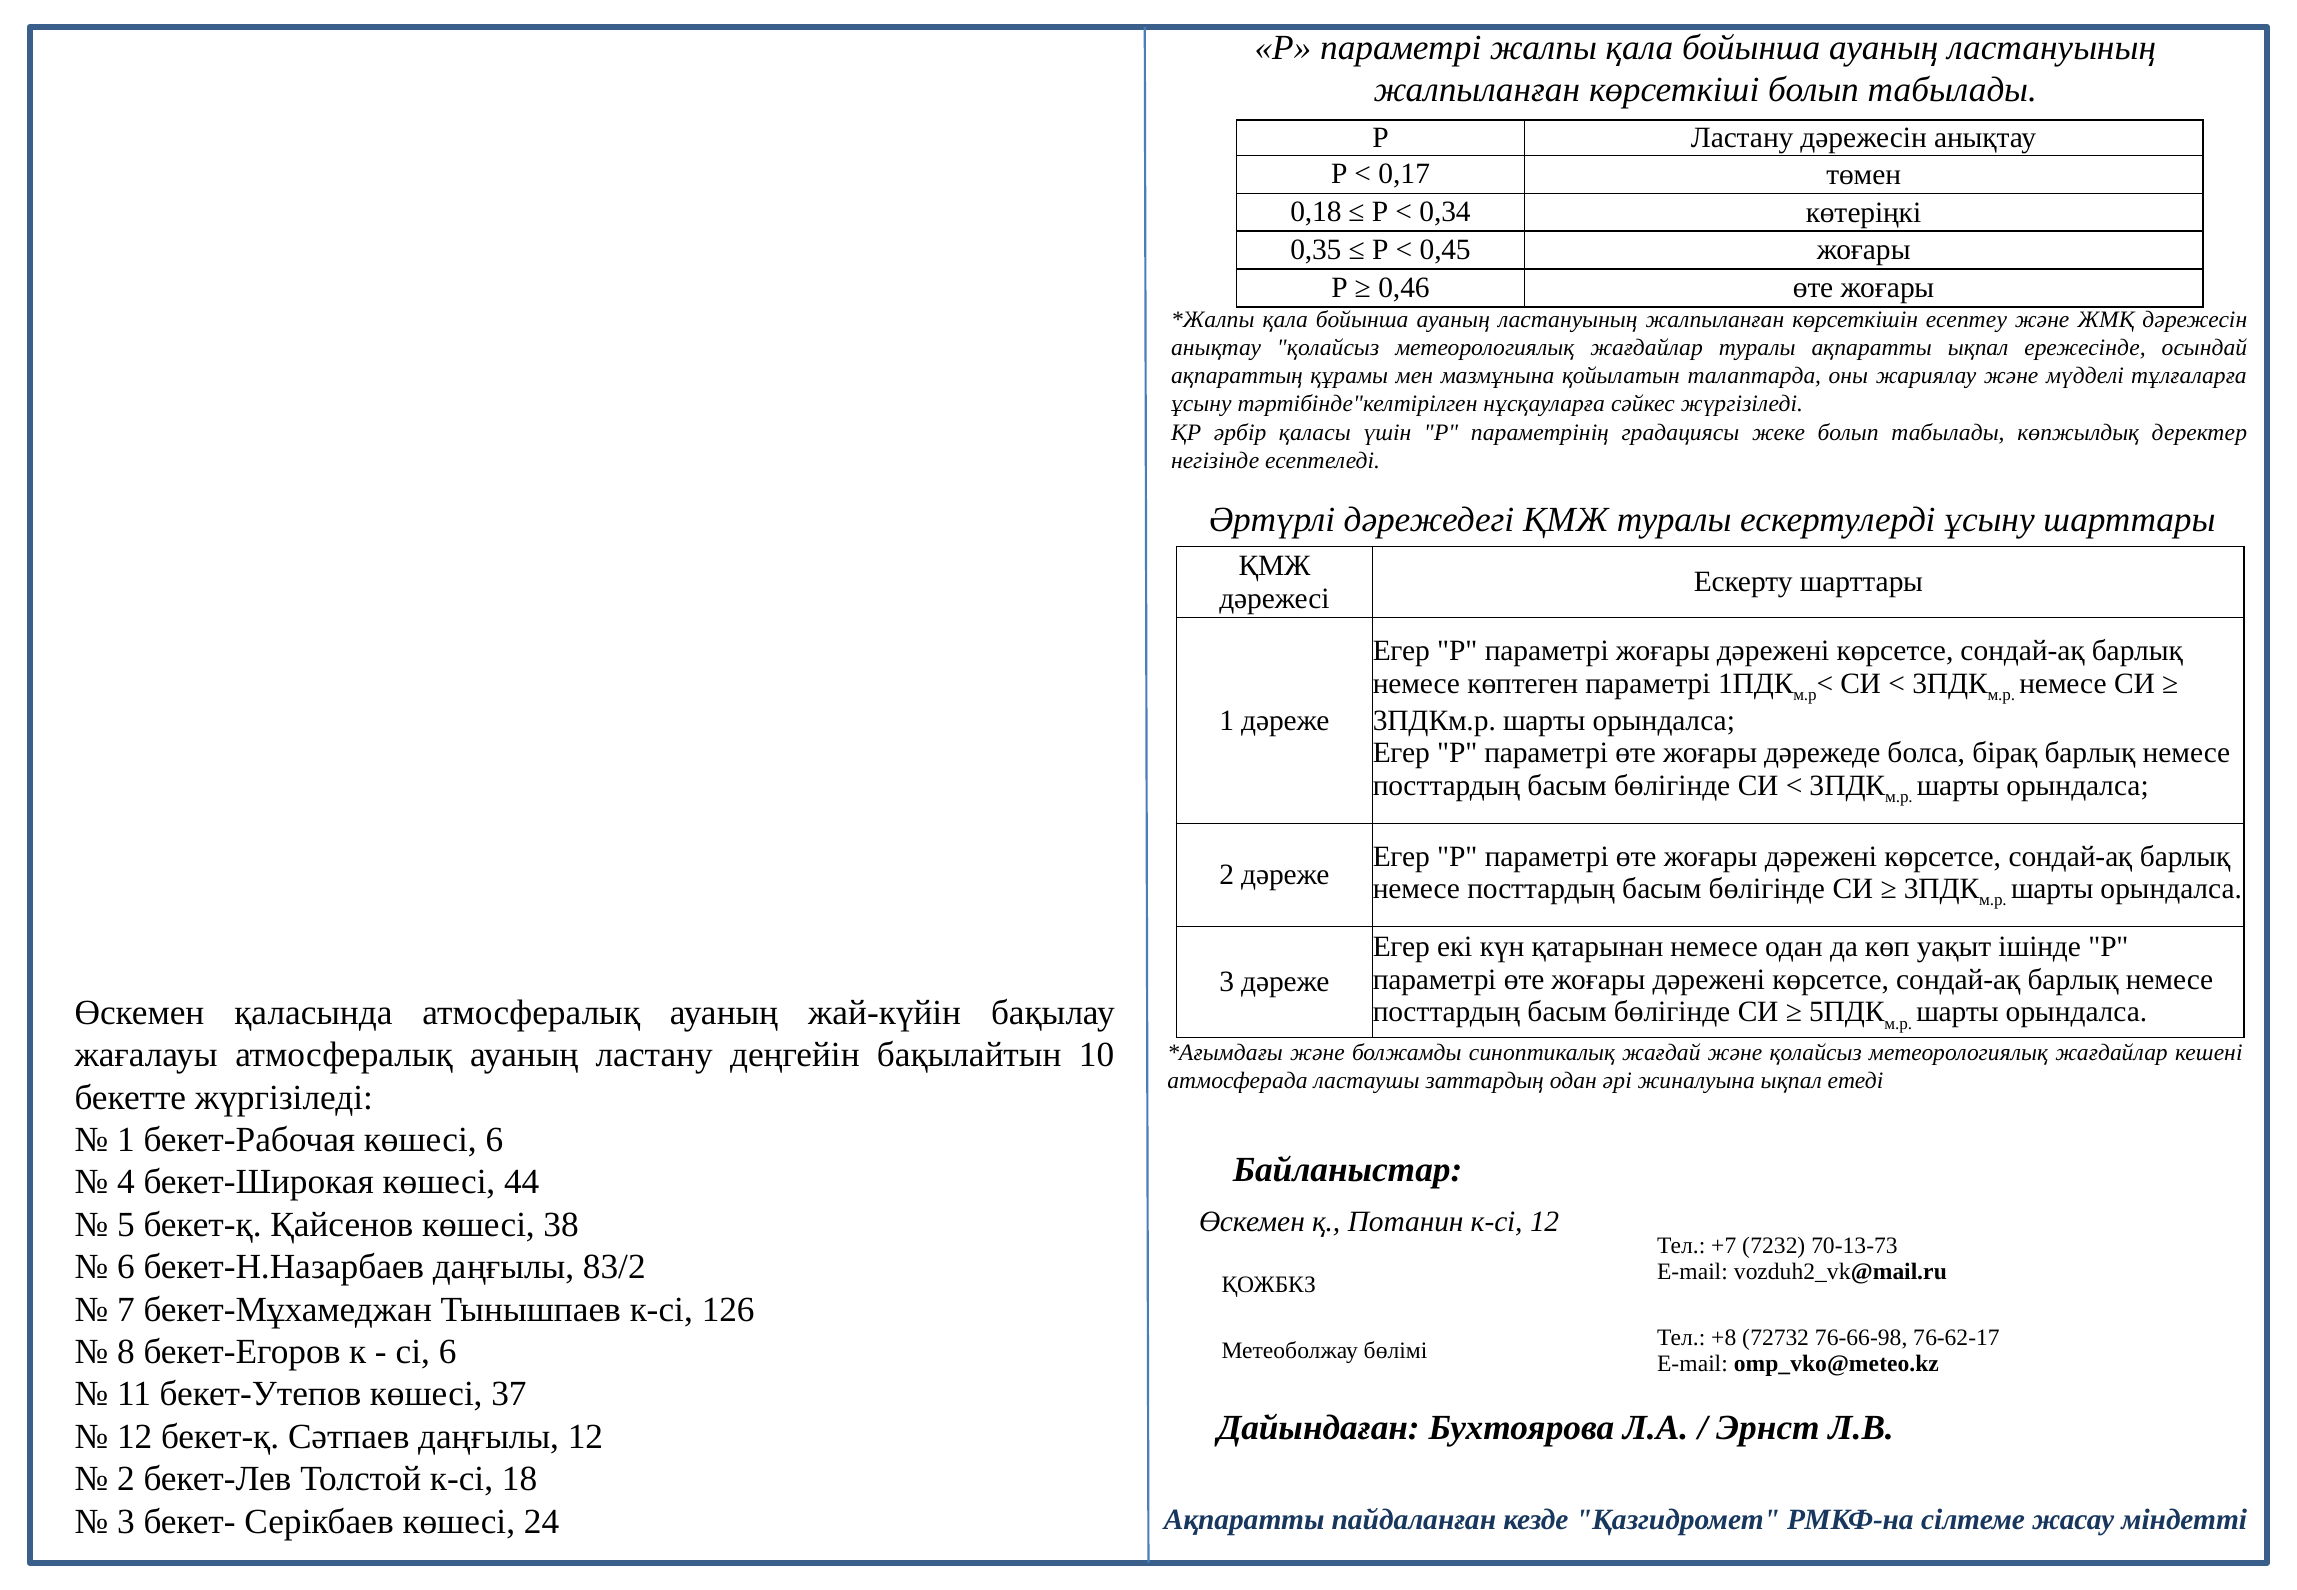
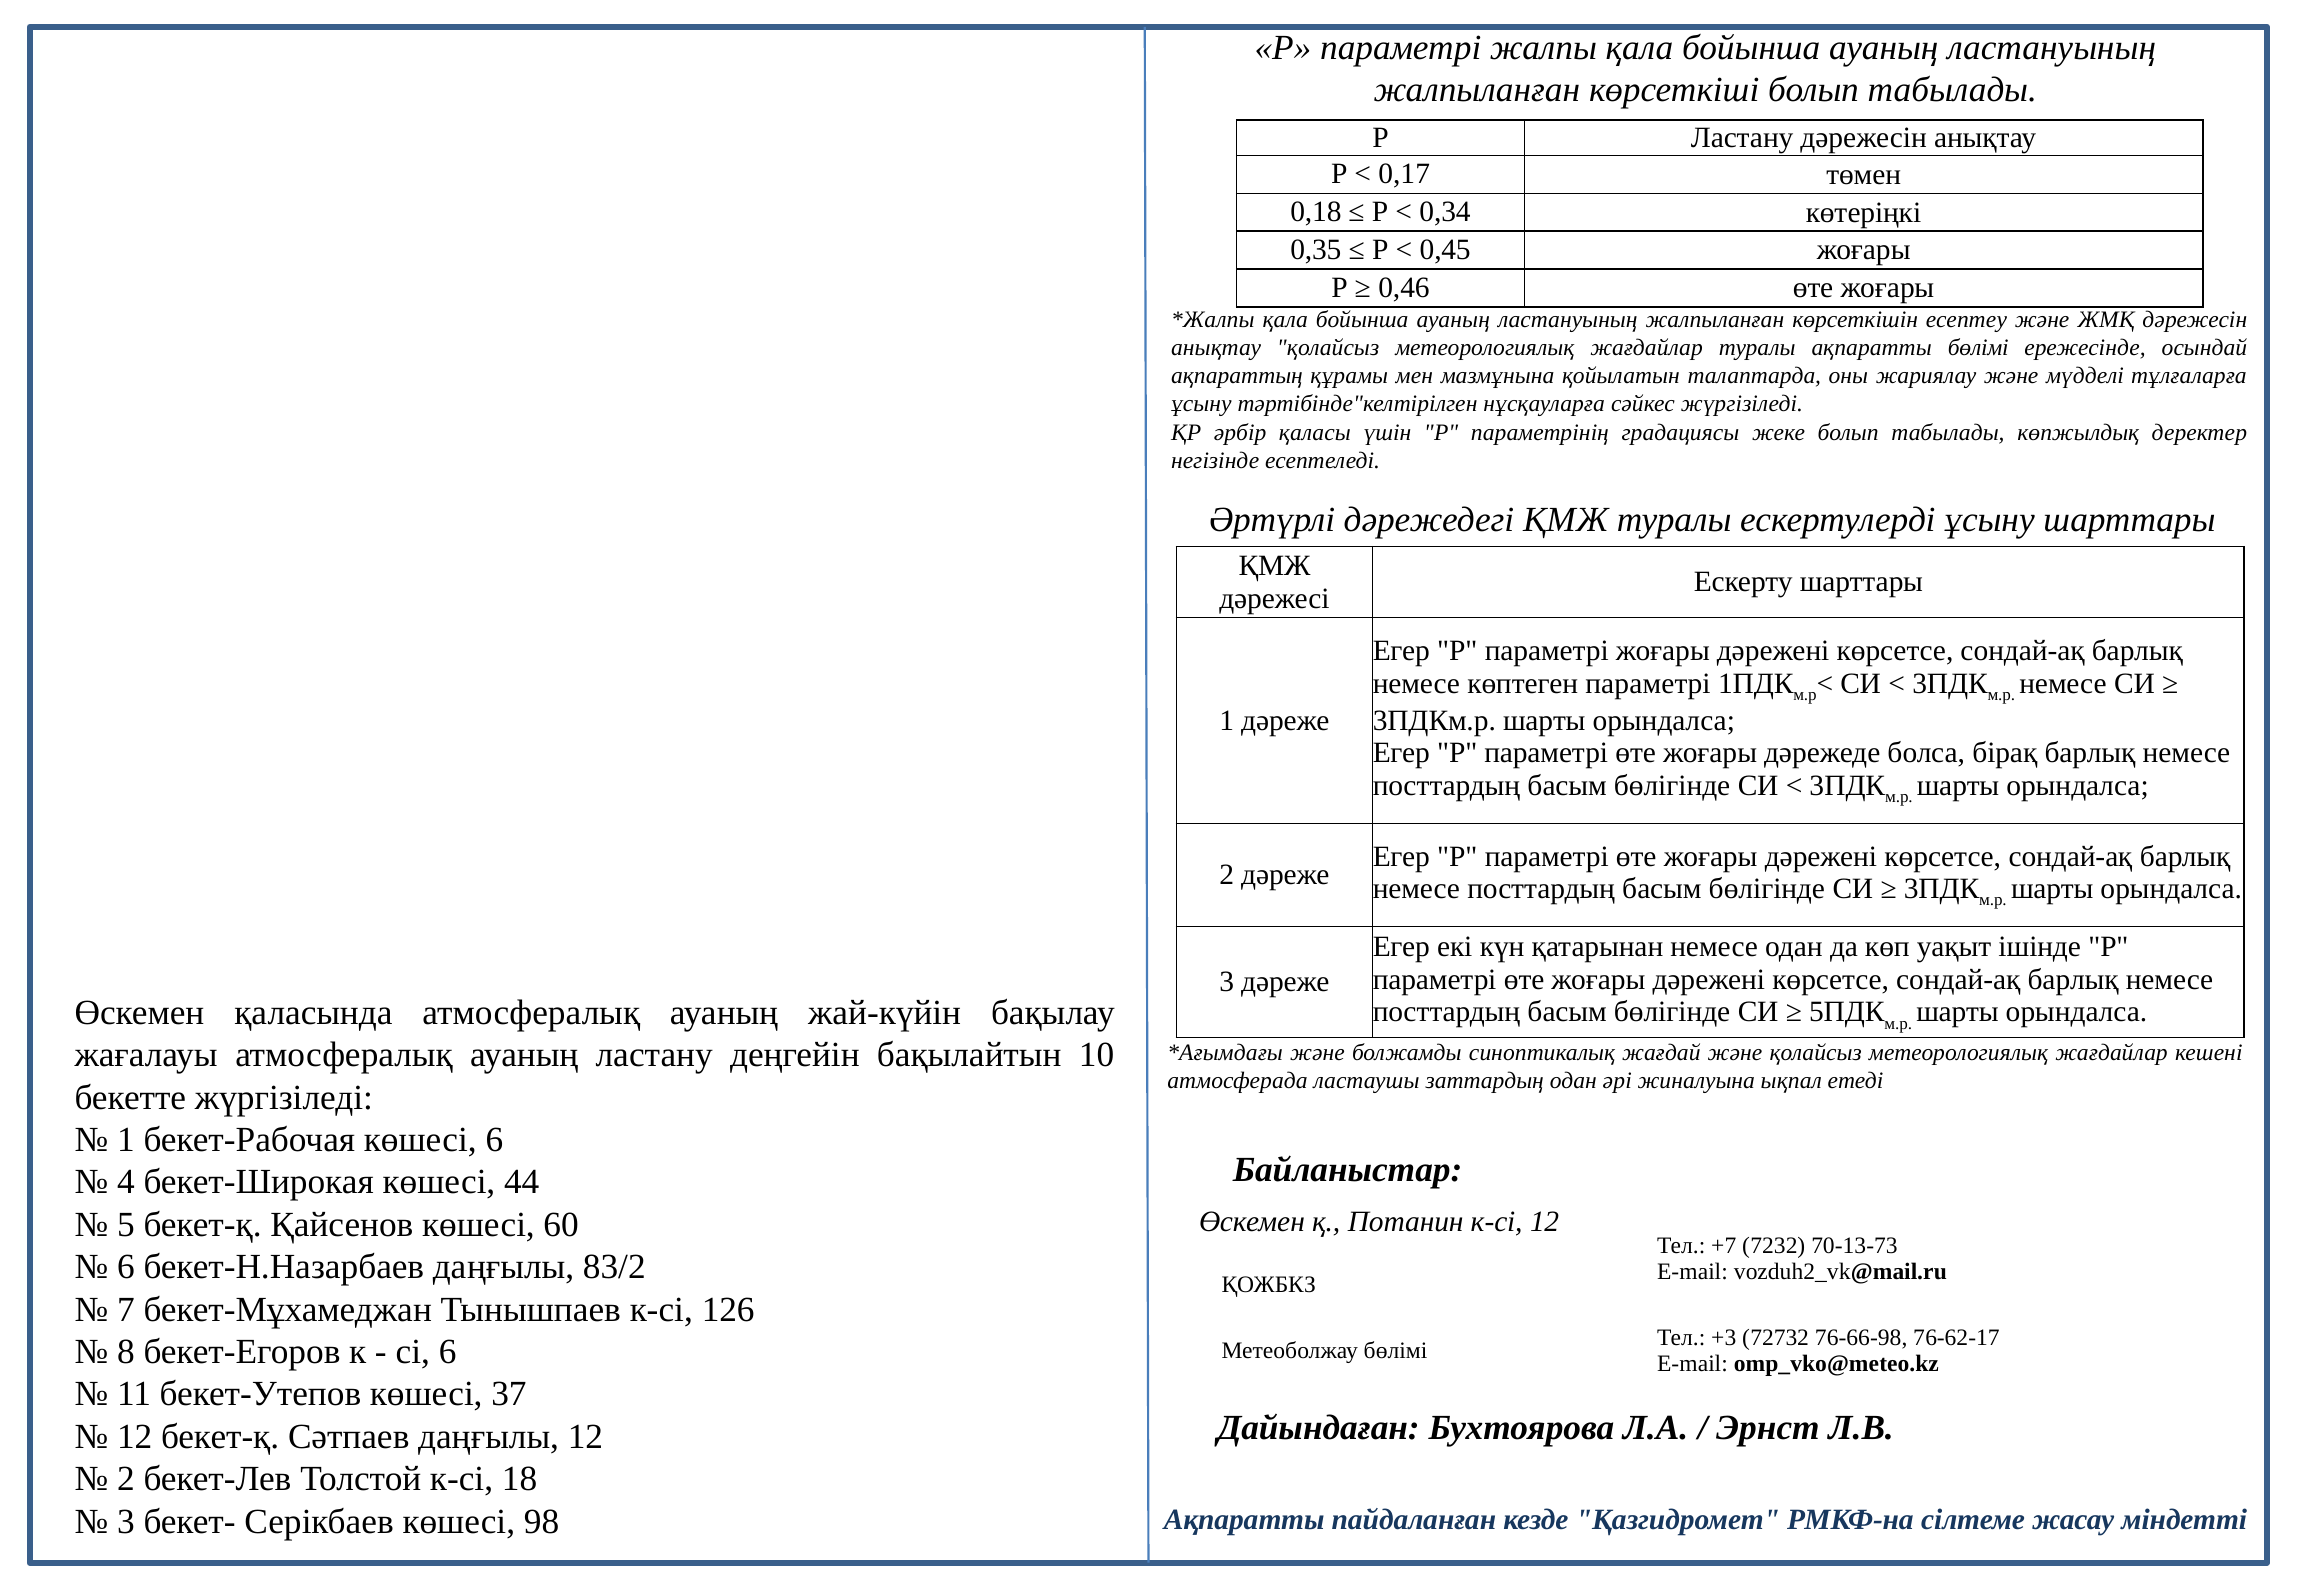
ақпаратты ықпал: ықпал -> бөлімі (1978, 348)
38: 38 -> 60 (561, 1225)
+8: +8 -> +3 (1724, 1338)
24: 24 -> 98 (542, 1522)
